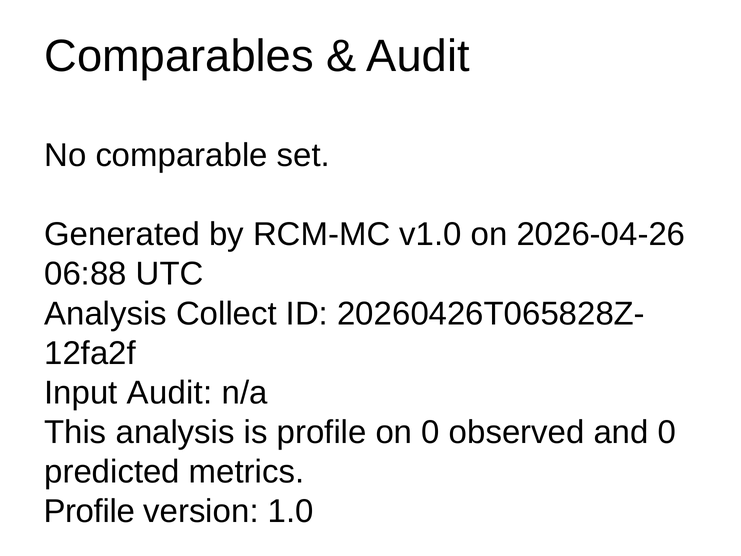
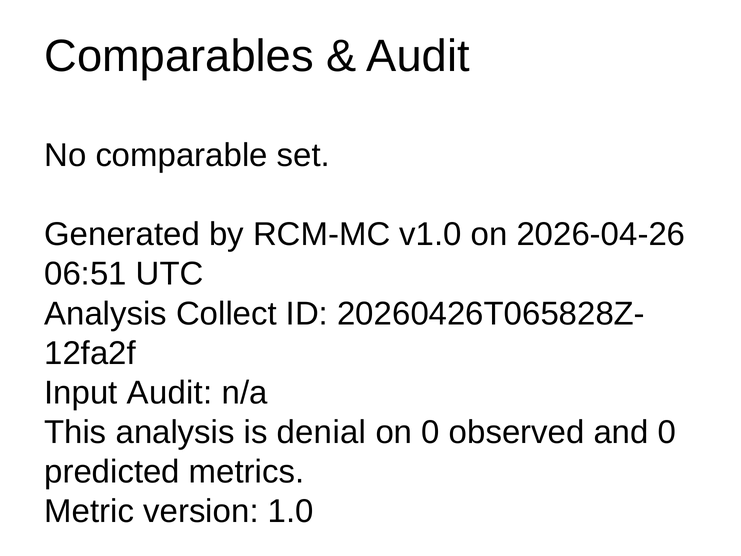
06:88: 06:88 -> 06:51 (86, 274)
is profile: profile -> denial (321, 432)
Profile: Profile -> Metric (89, 511)
